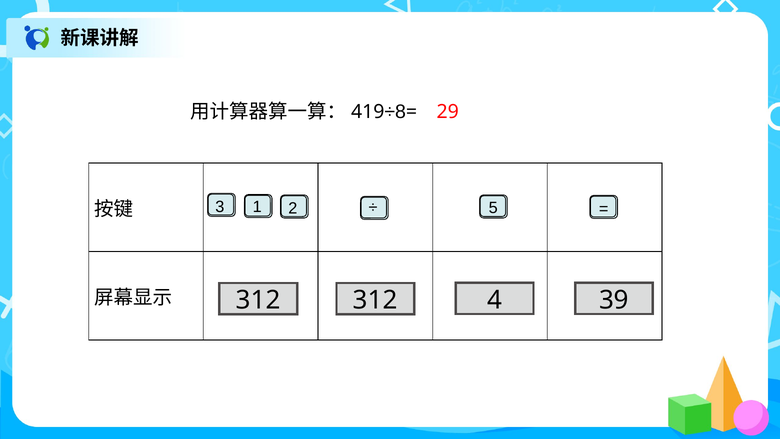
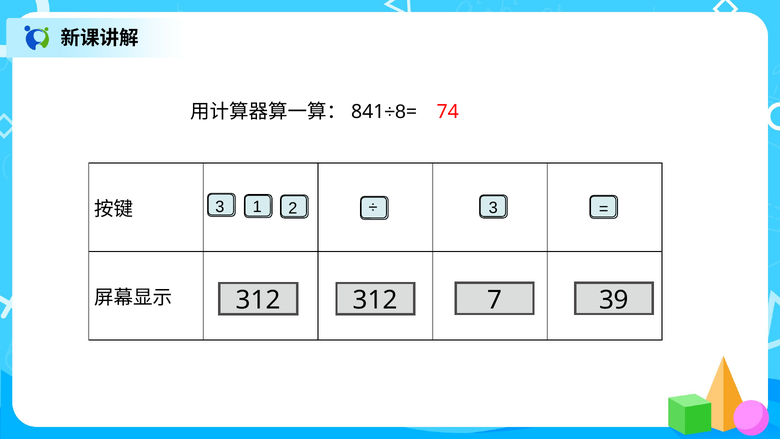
419: 419 -> 841 (368, 112)
29: 29 -> 74 (448, 112)
2 5: 5 -> 3 (493, 208)
4: 4 -> 7 (495, 300)
